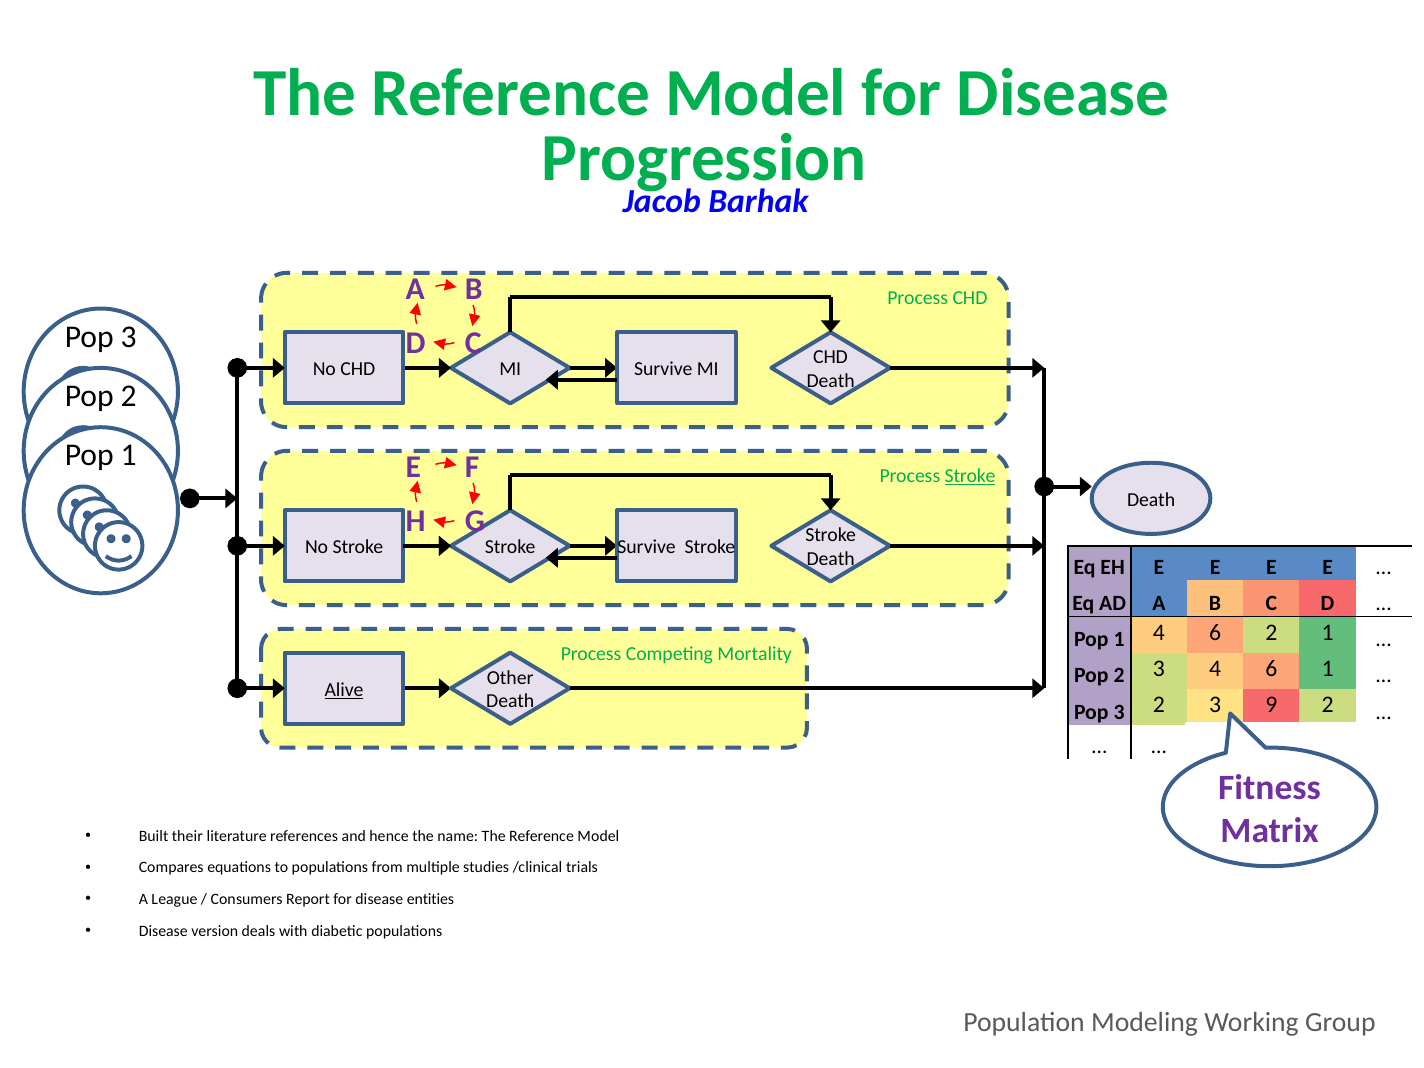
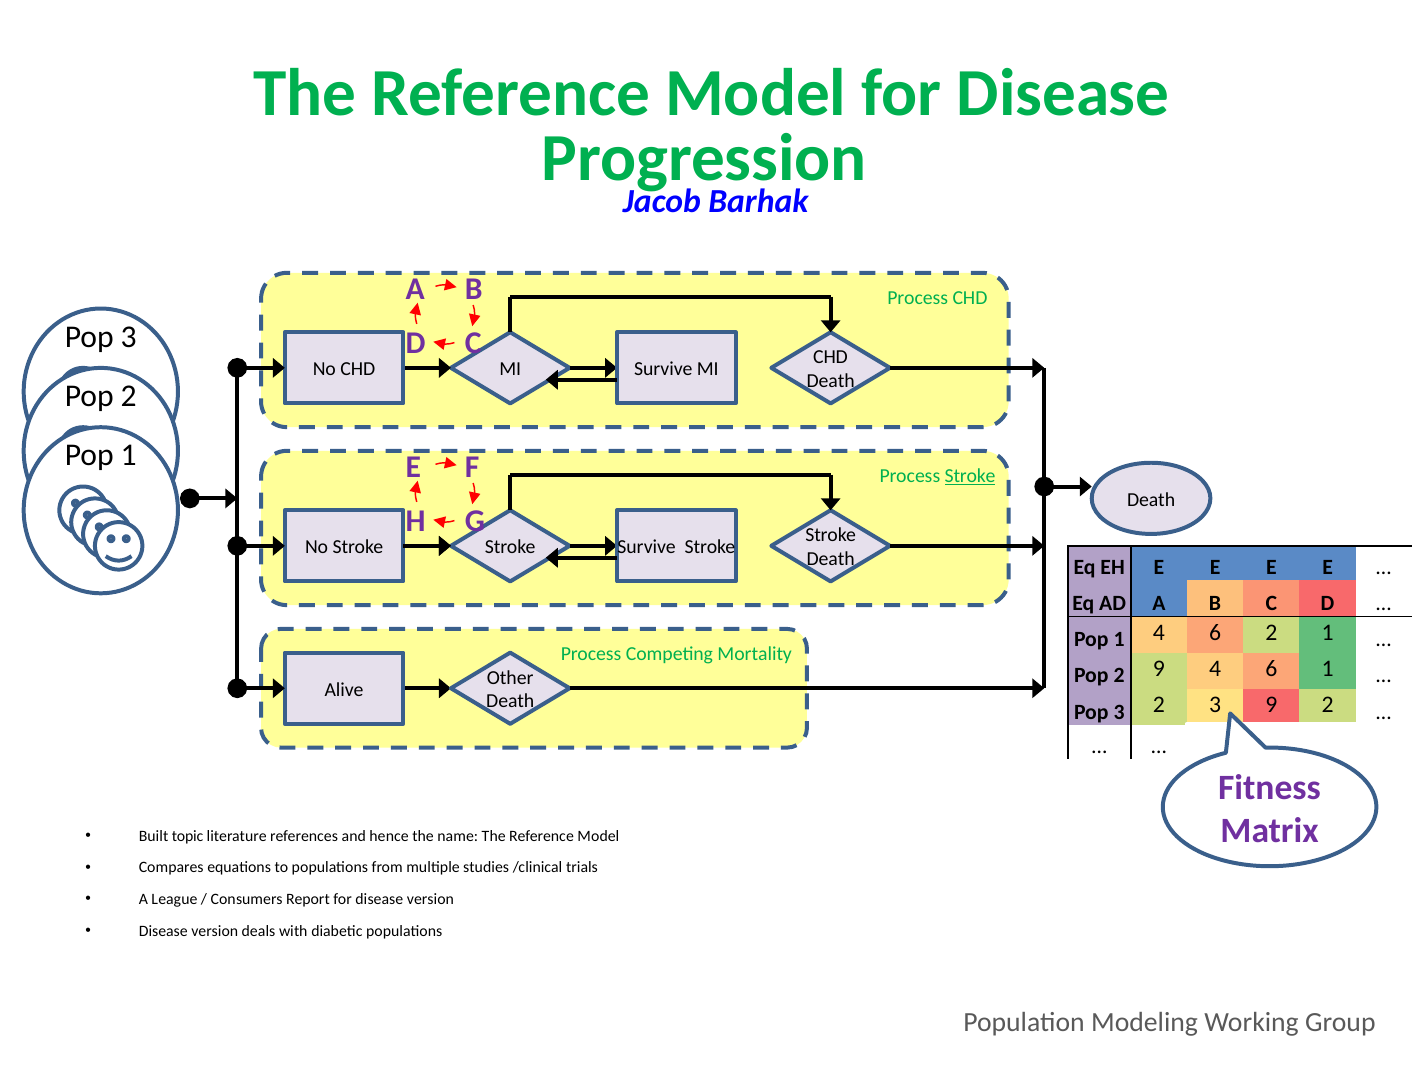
Pop 2 3: 3 -> 9 (1159, 669)
Alive underline: present -> none (344, 690)
their: their -> topic (188, 836)
for disease entities: entities -> version (430, 899)
